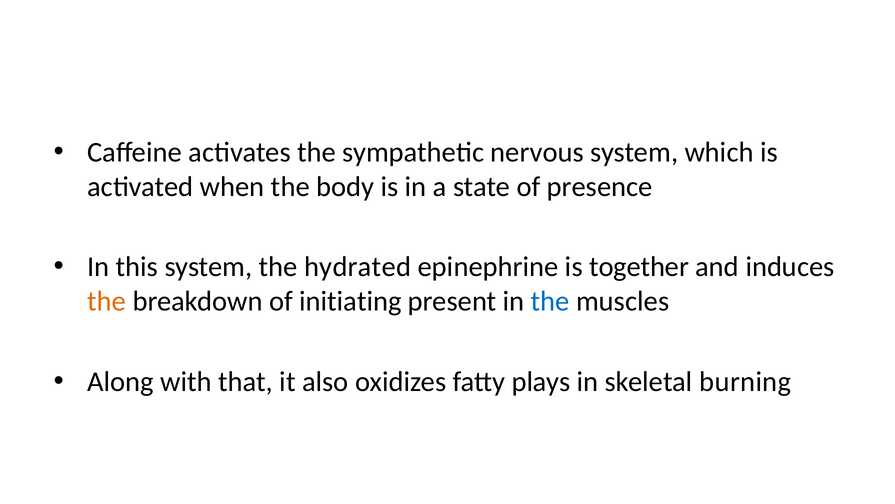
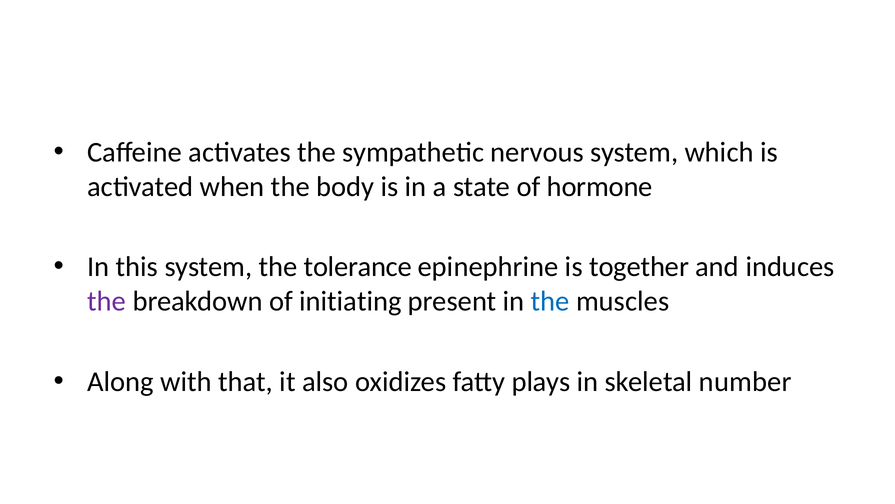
presence: presence -> hormone (600, 186)
hydrated: hydrated -> tolerance (358, 267)
the colour: orange -> purple (107, 301)
burning: burning -> number (745, 381)
